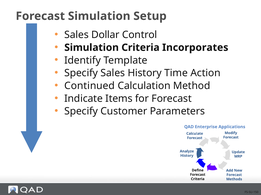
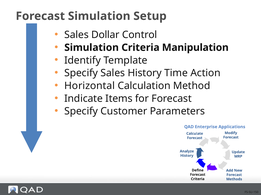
Incorporates: Incorporates -> Manipulation (195, 48)
Continued: Continued -> Horizontal (90, 86)
